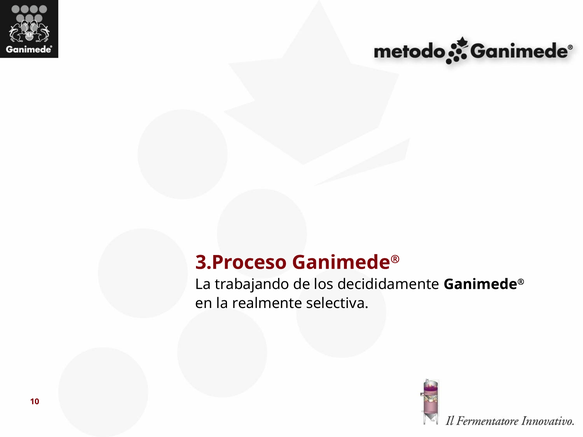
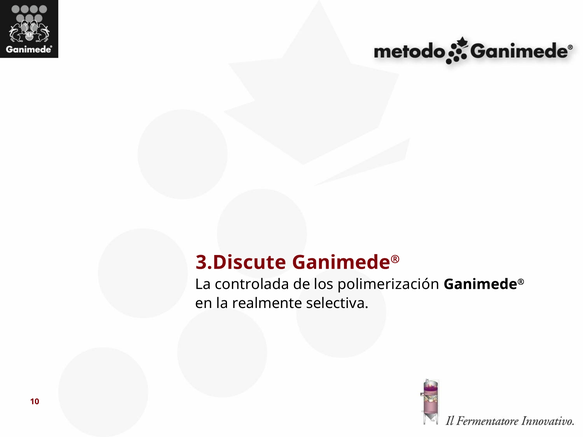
3.Proceso: 3.Proceso -> 3.Discute (241, 263)
trabajando: trabajando -> controlada (252, 284)
decididamente: decididamente -> polimerización (388, 284)
